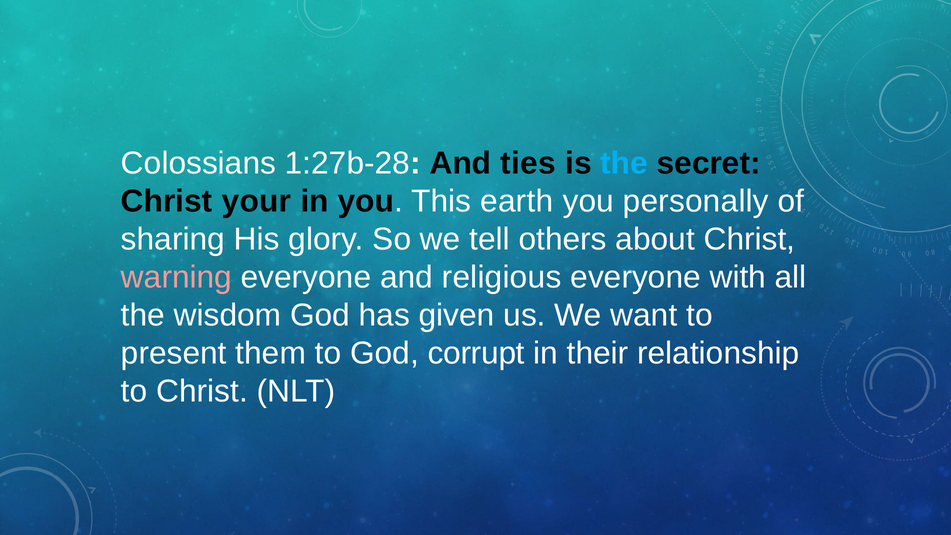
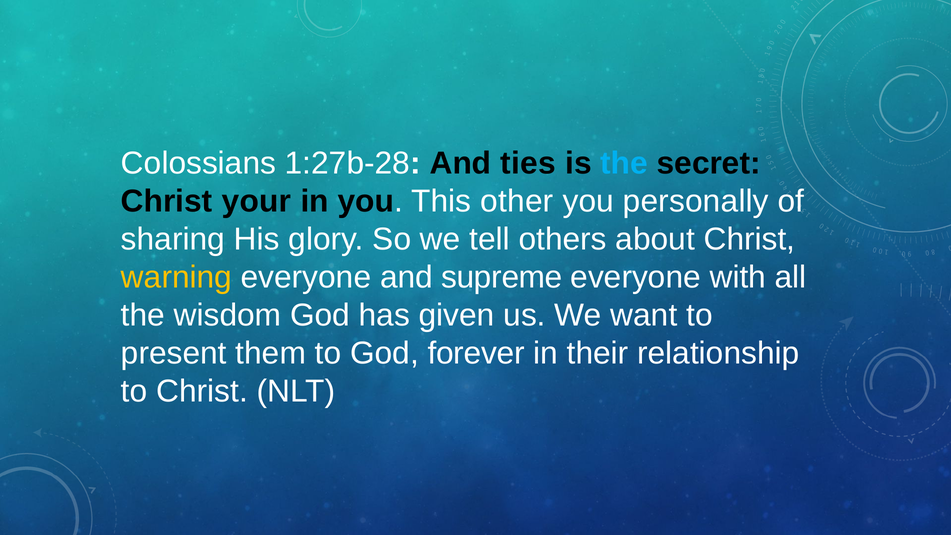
earth: earth -> other (517, 201)
warning colour: pink -> yellow (176, 277)
religious: religious -> supreme (502, 277)
corrupt: corrupt -> forever (476, 353)
